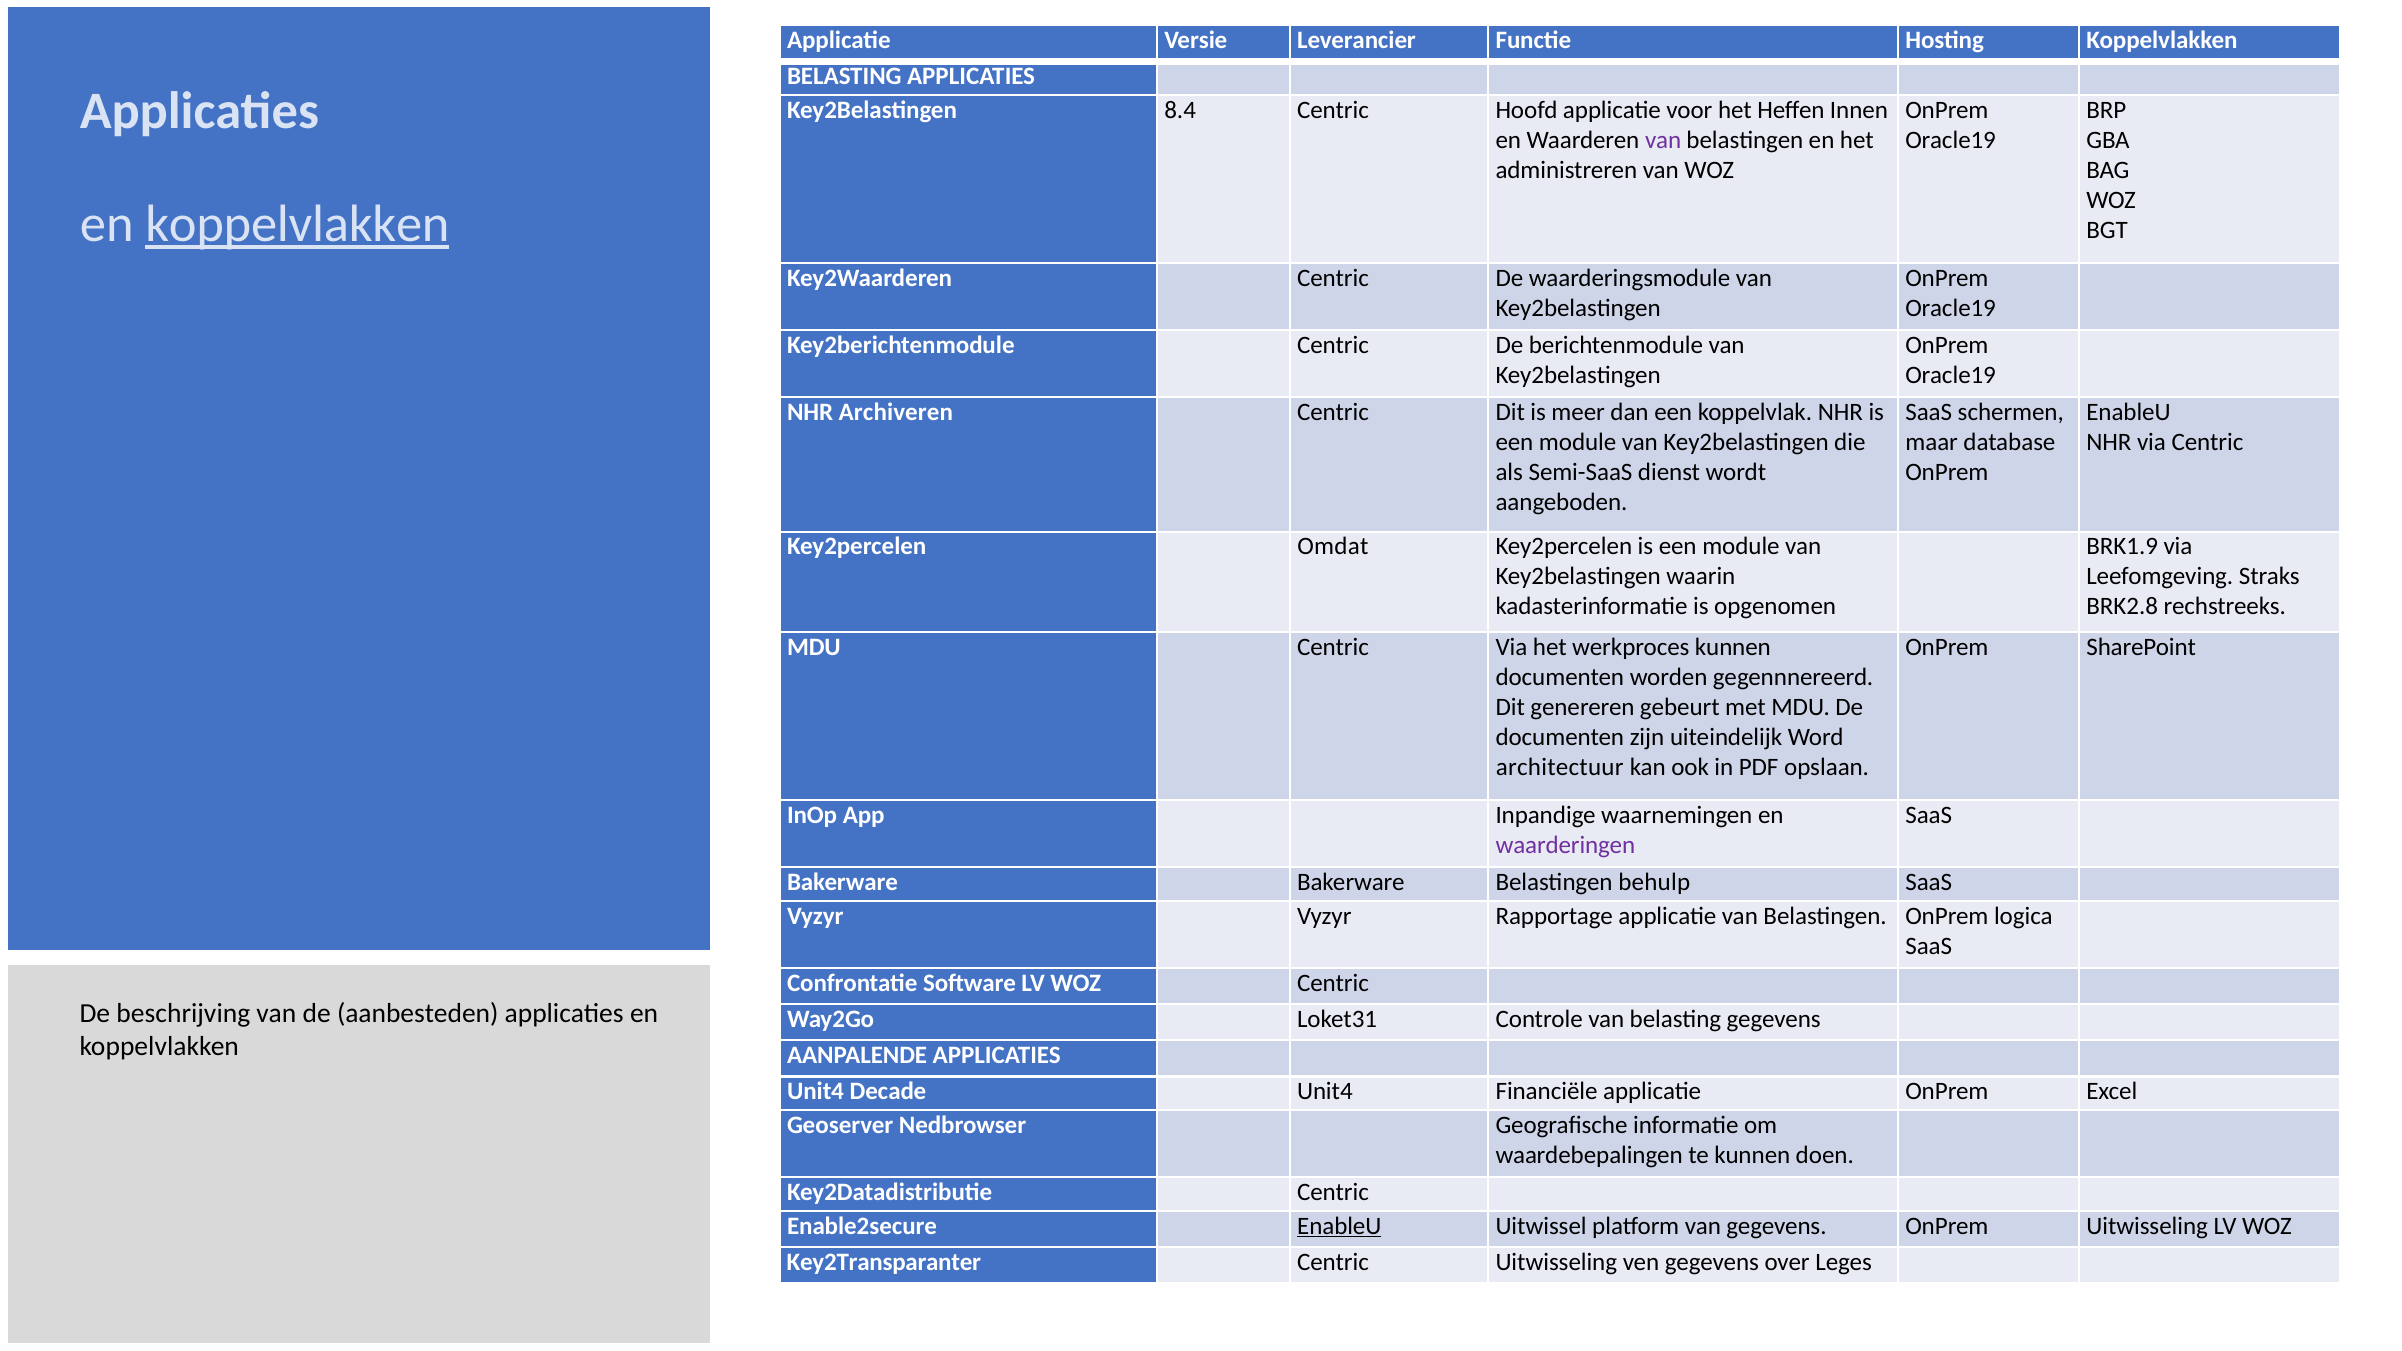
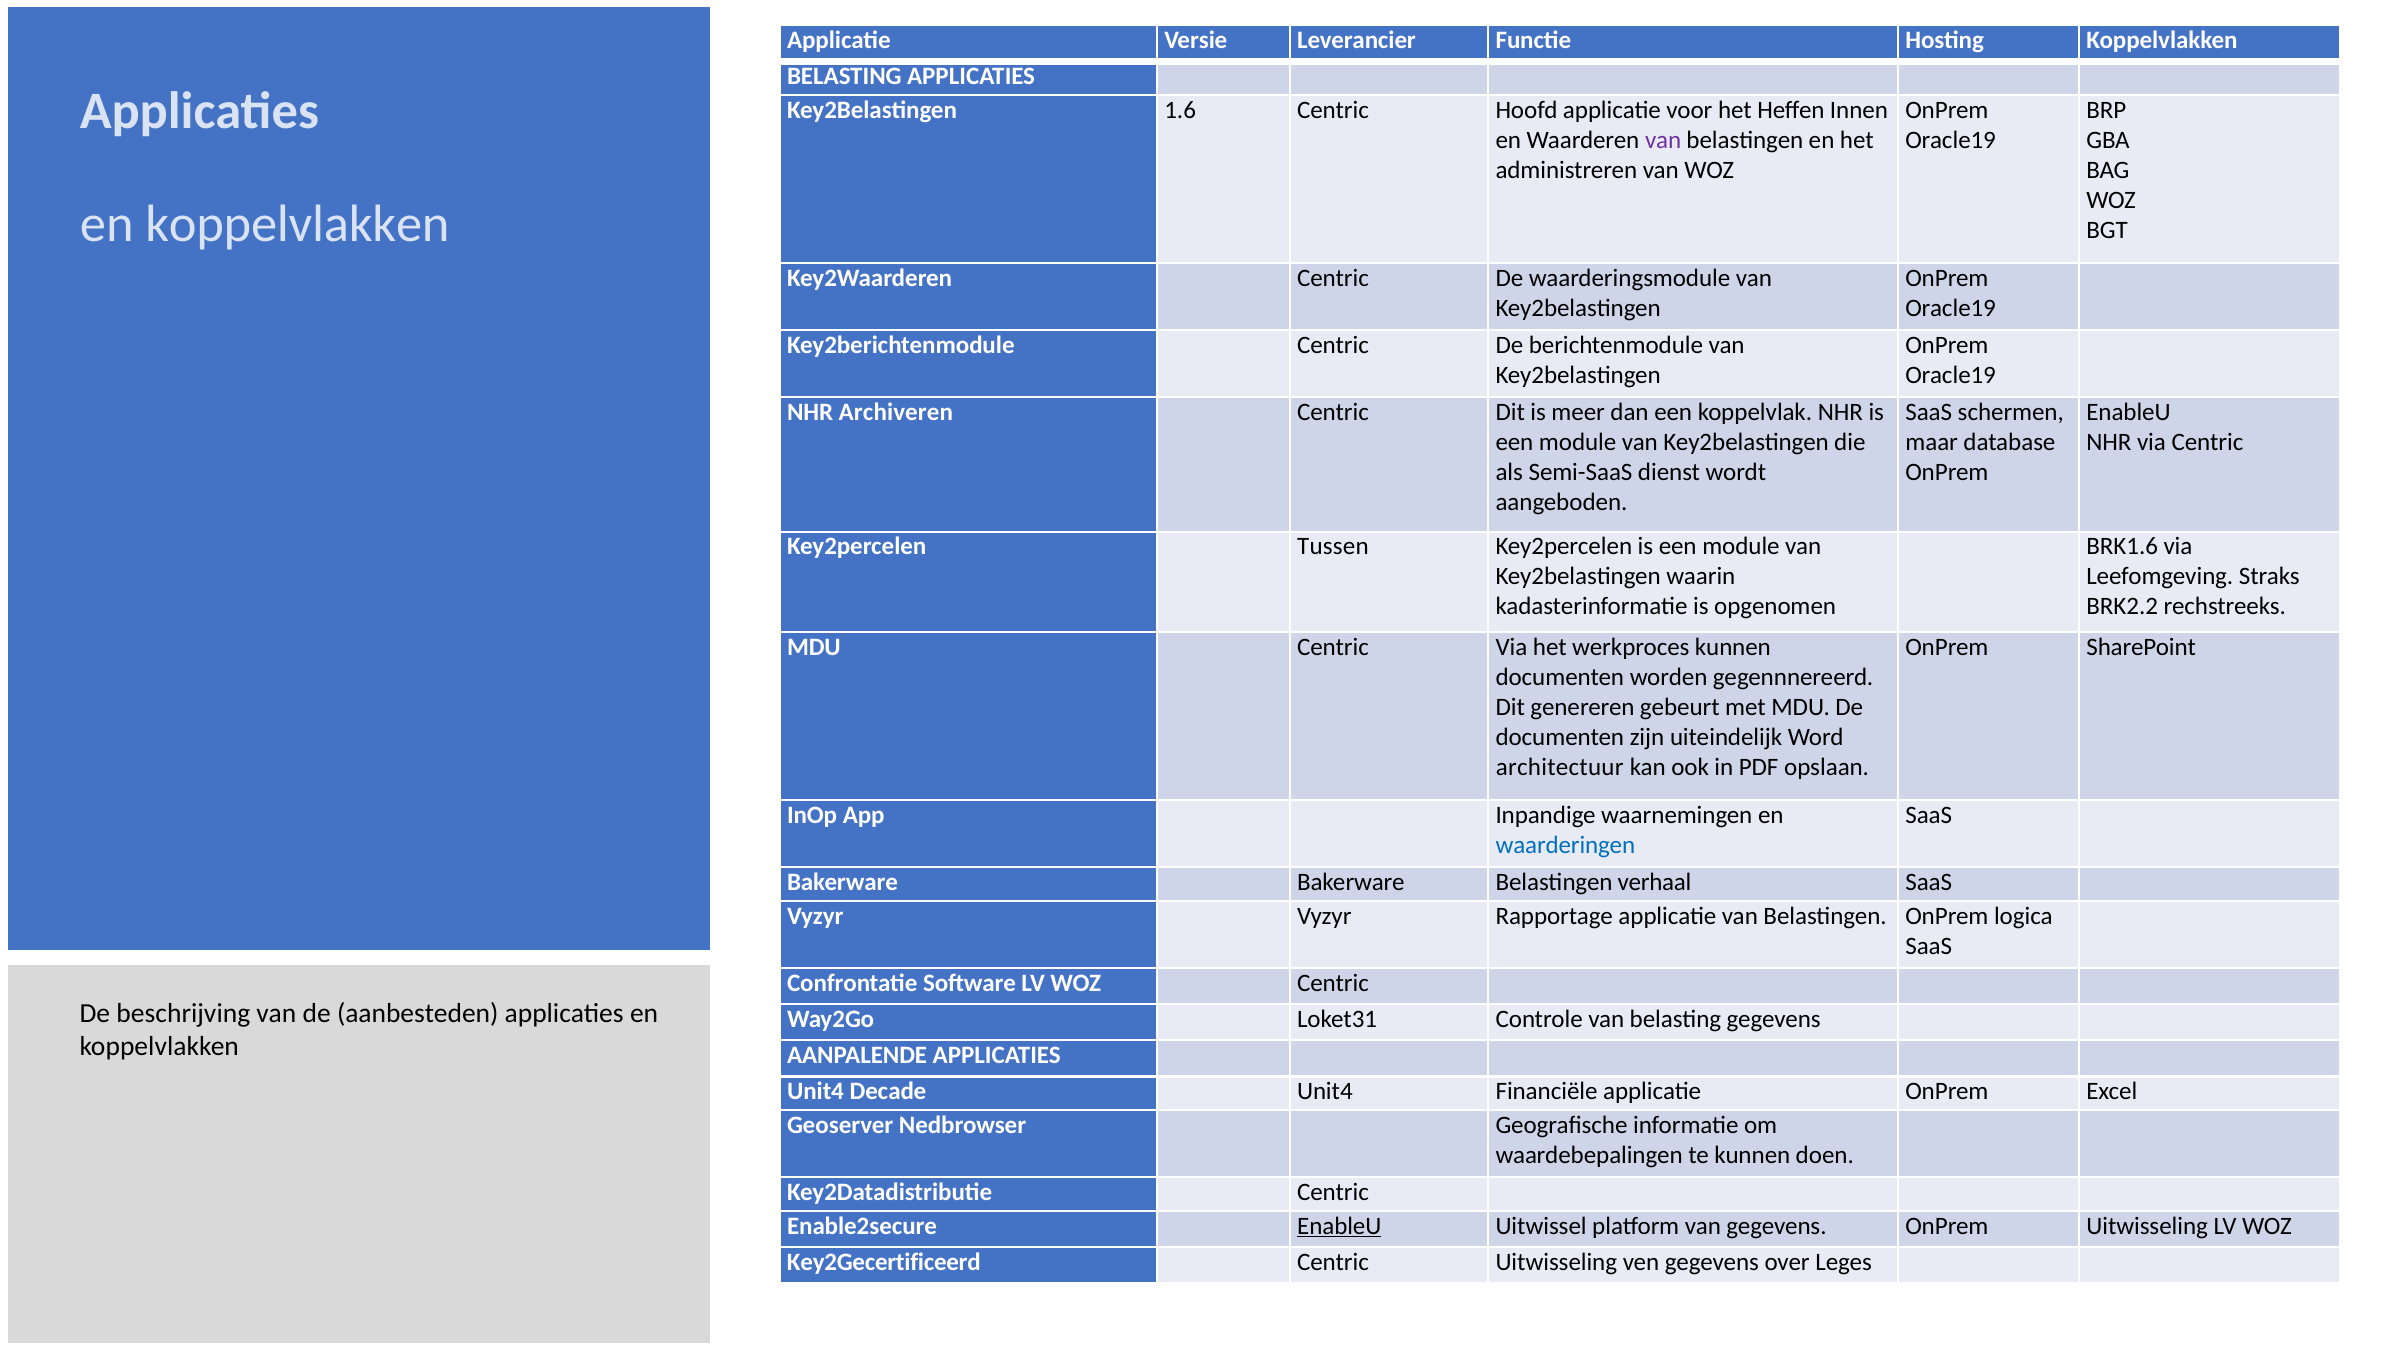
8.4: 8.4 -> 1.6 (1180, 110)
koppelvlakken underline: present -> none (297, 224)
Omdat: Omdat -> Tussen (1333, 547)
BRK1.9: BRK1.9 -> BRK1.6 (2122, 547)
BRK2.8: BRK2.8 -> BRK2.2 (2122, 607)
waarderingen colour: purple -> blue (1565, 845)
behulp: behulp -> verhaal (1655, 882)
Key2Transparanter: Key2Transparanter -> Key2Gecertificeerd (884, 1262)
